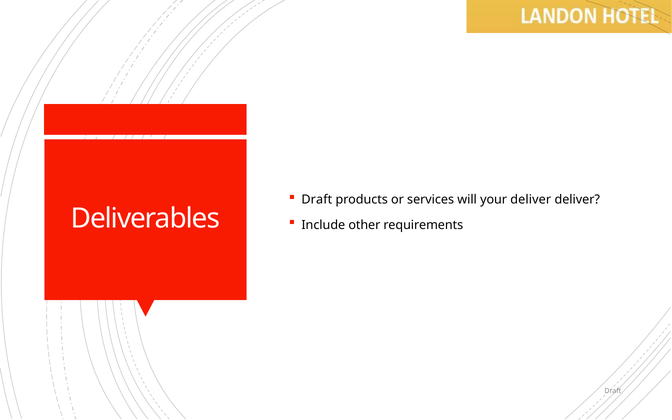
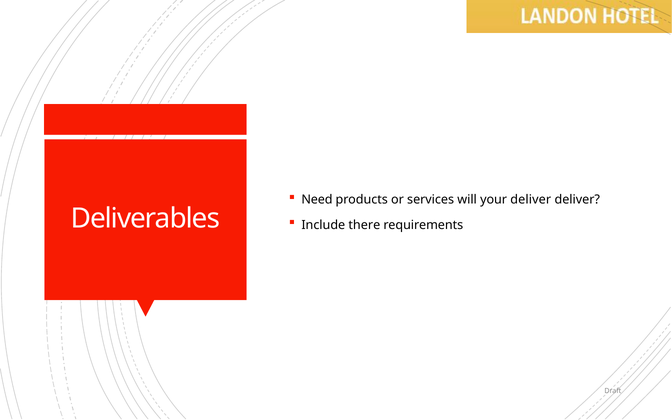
Draft: Draft -> Need (317, 200)
other: other -> there (364, 225)
